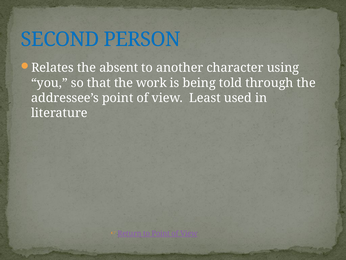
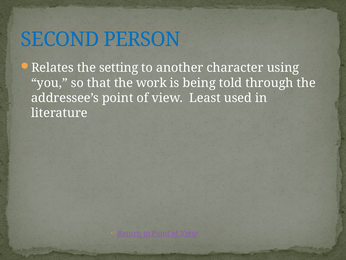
absent: absent -> setting (119, 68)
